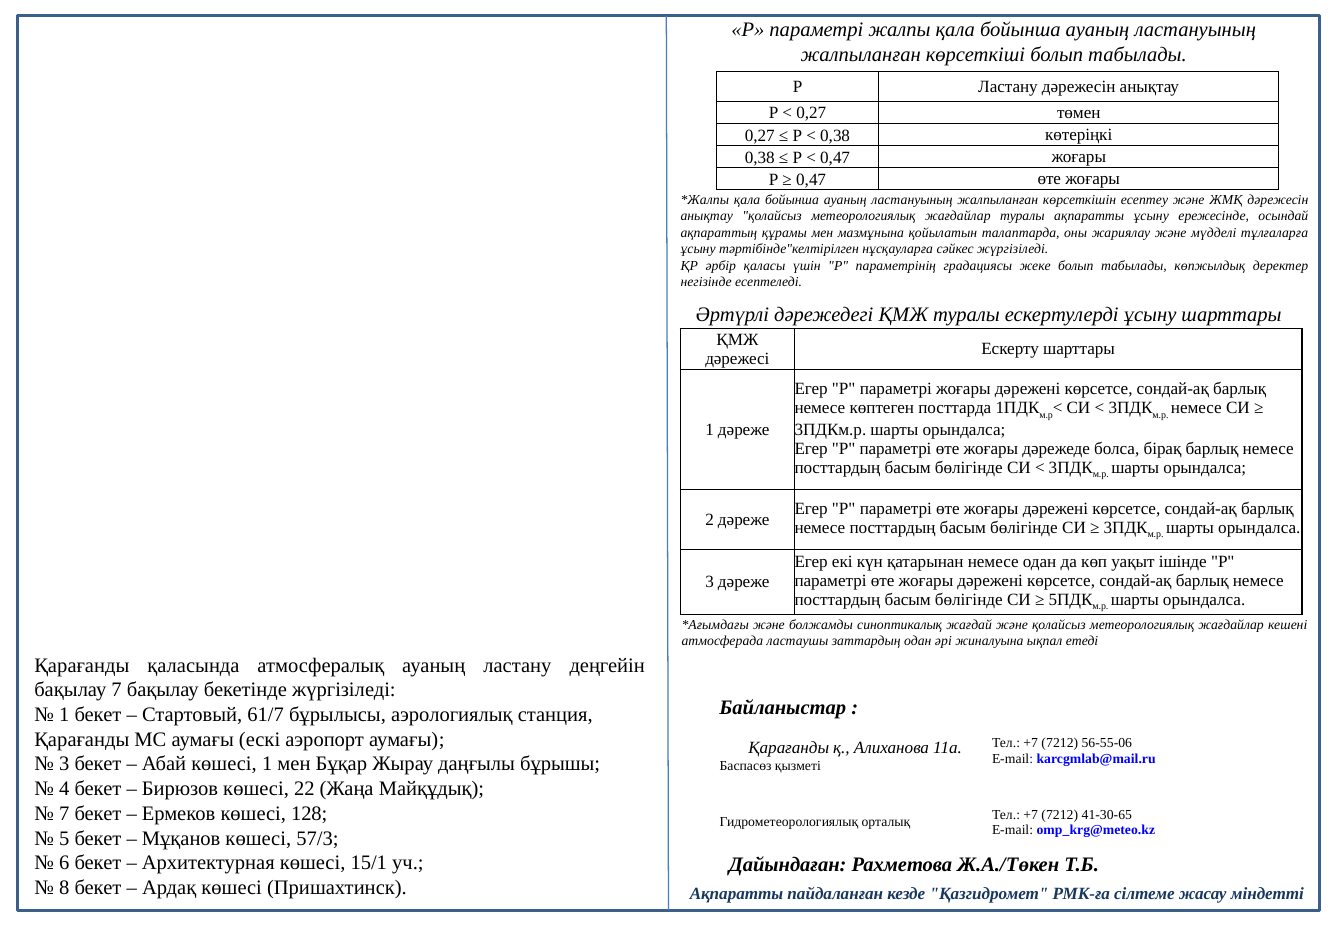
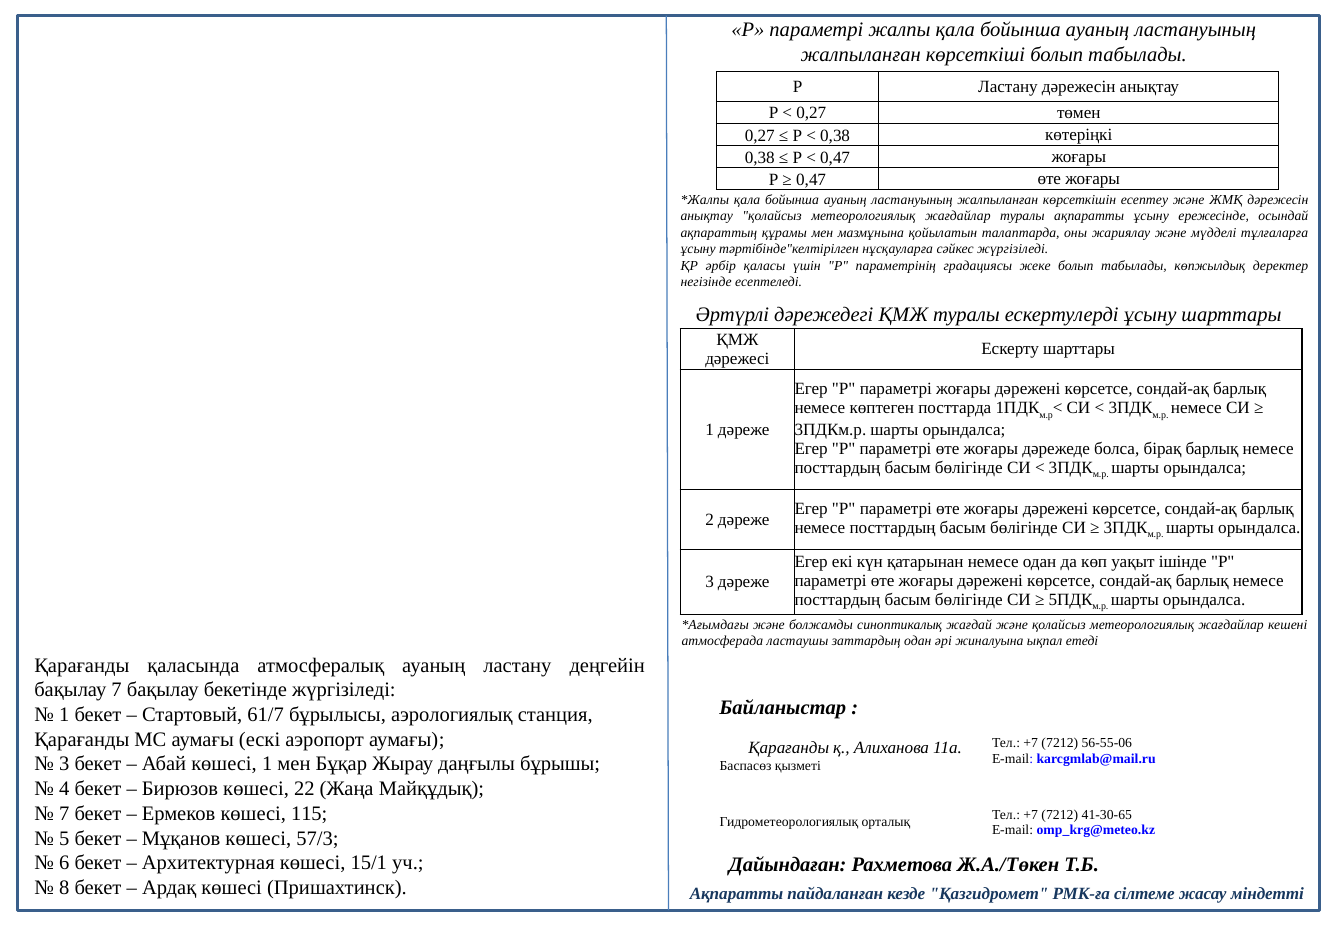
128: 128 -> 115 (309, 813)
